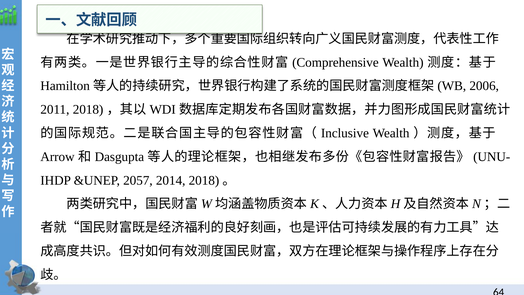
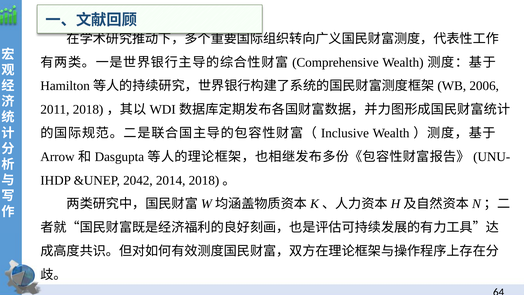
2057: 2057 -> 2042 (138, 180)
